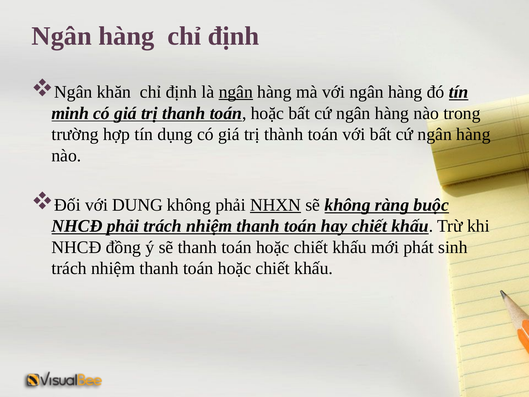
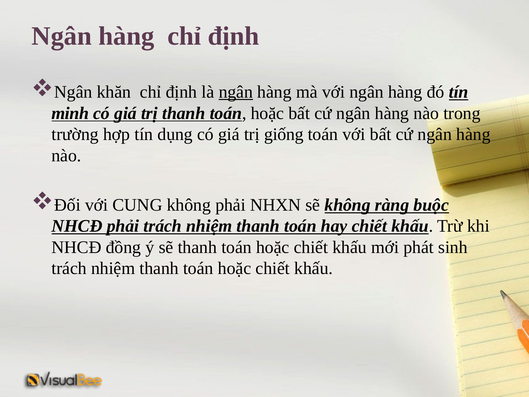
thành: thành -> giống (284, 134)
DUNG: DUNG -> CUNG (137, 205)
NHXN underline: present -> none (276, 205)
